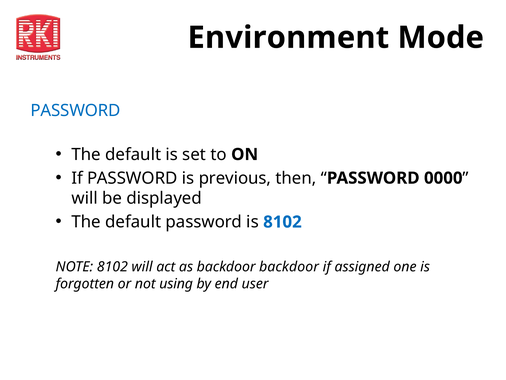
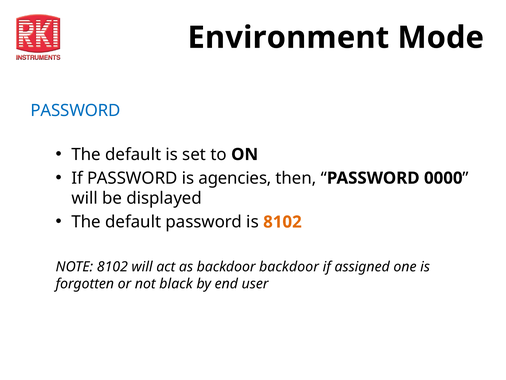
previous: previous -> agencies (235, 178)
8102 colour: blue -> orange (282, 222)
using: using -> black (176, 283)
